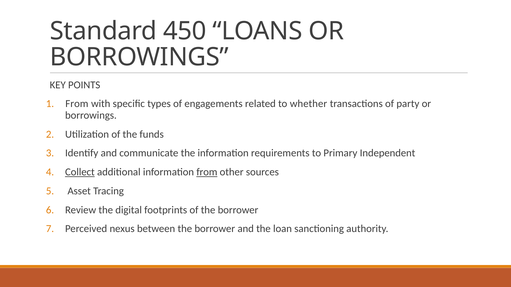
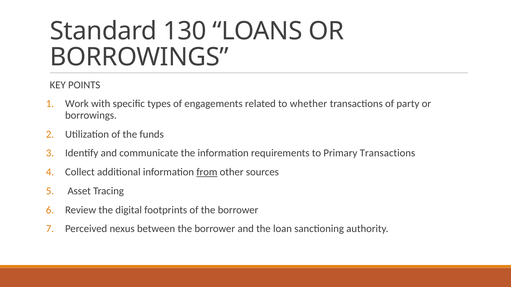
450: 450 -> 130 (185, 31)
From: From -> Work (77, 104)
Primary Independent: Independent -> Transactions (387, 153)
Collect underline: present -> none (80, 172)
